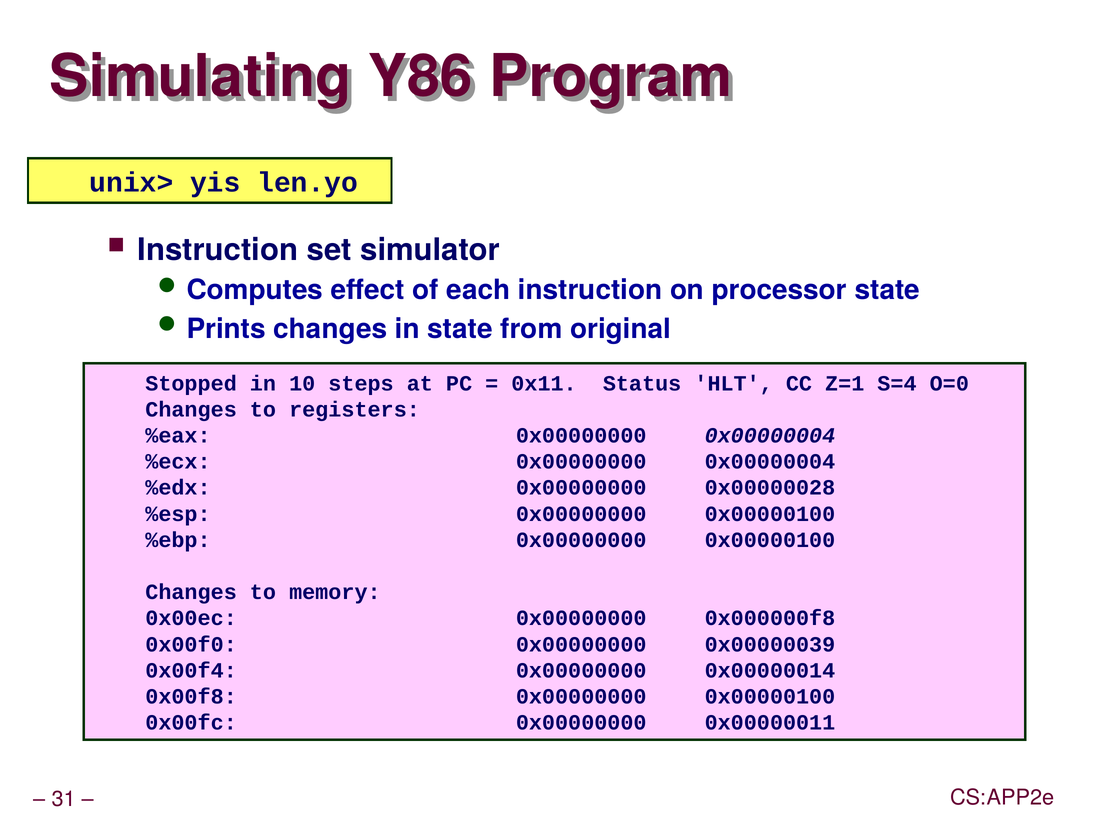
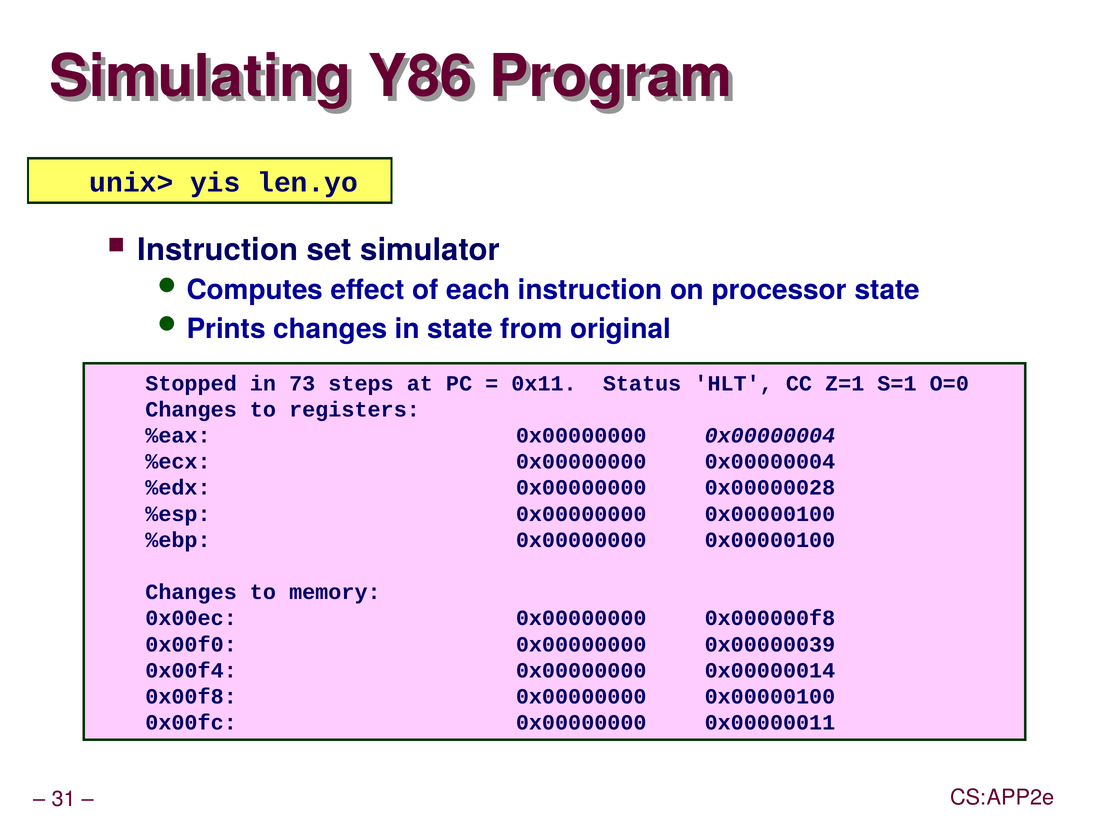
10: 10 -> 73 (302, 384)
S=4: S=4 -> S=1 (897, 384)
